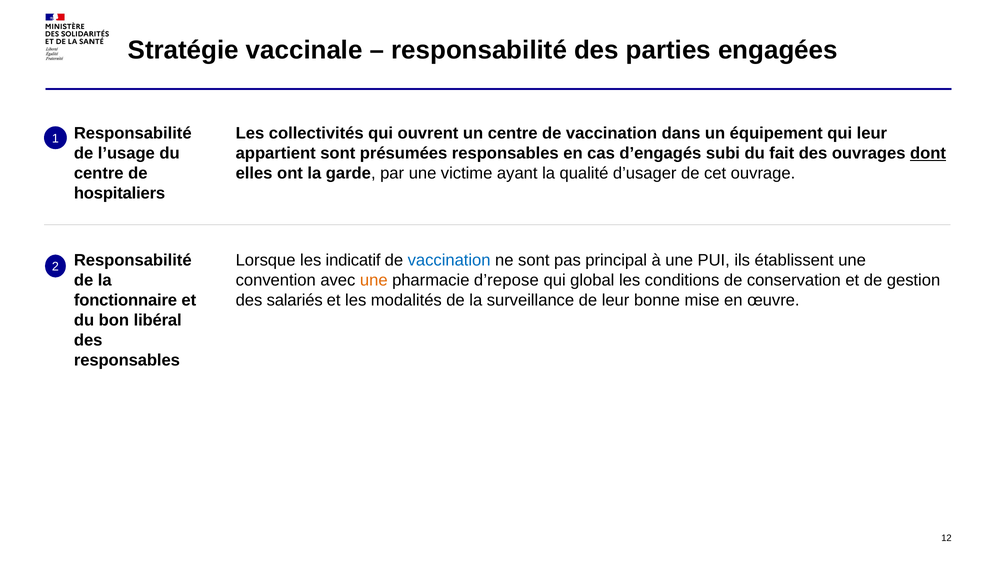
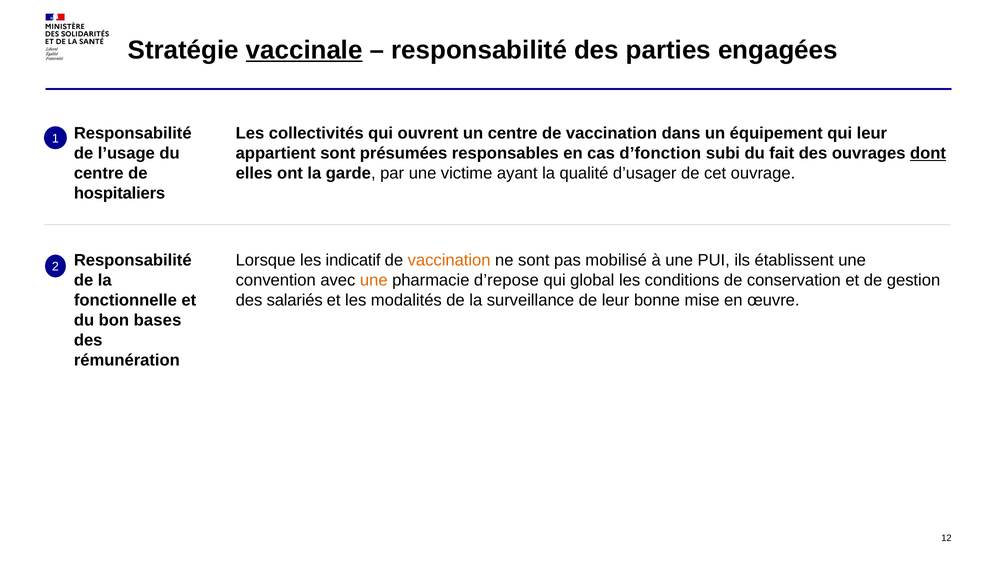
vaccinale underline: none -> present (304, 50)
d’engagés: d’engagés -> d’fonction (660, 153)
vaccination colour: blue -> orange (449, 260)
principal: principal -> mobilisé (616, 260)
fonctionnaire: fonctionnaire -> fonctionnelle (125, 300)
libéral: libéral -> bases (158, 320)
responsables: responsables -> rémunération (127, 360)
